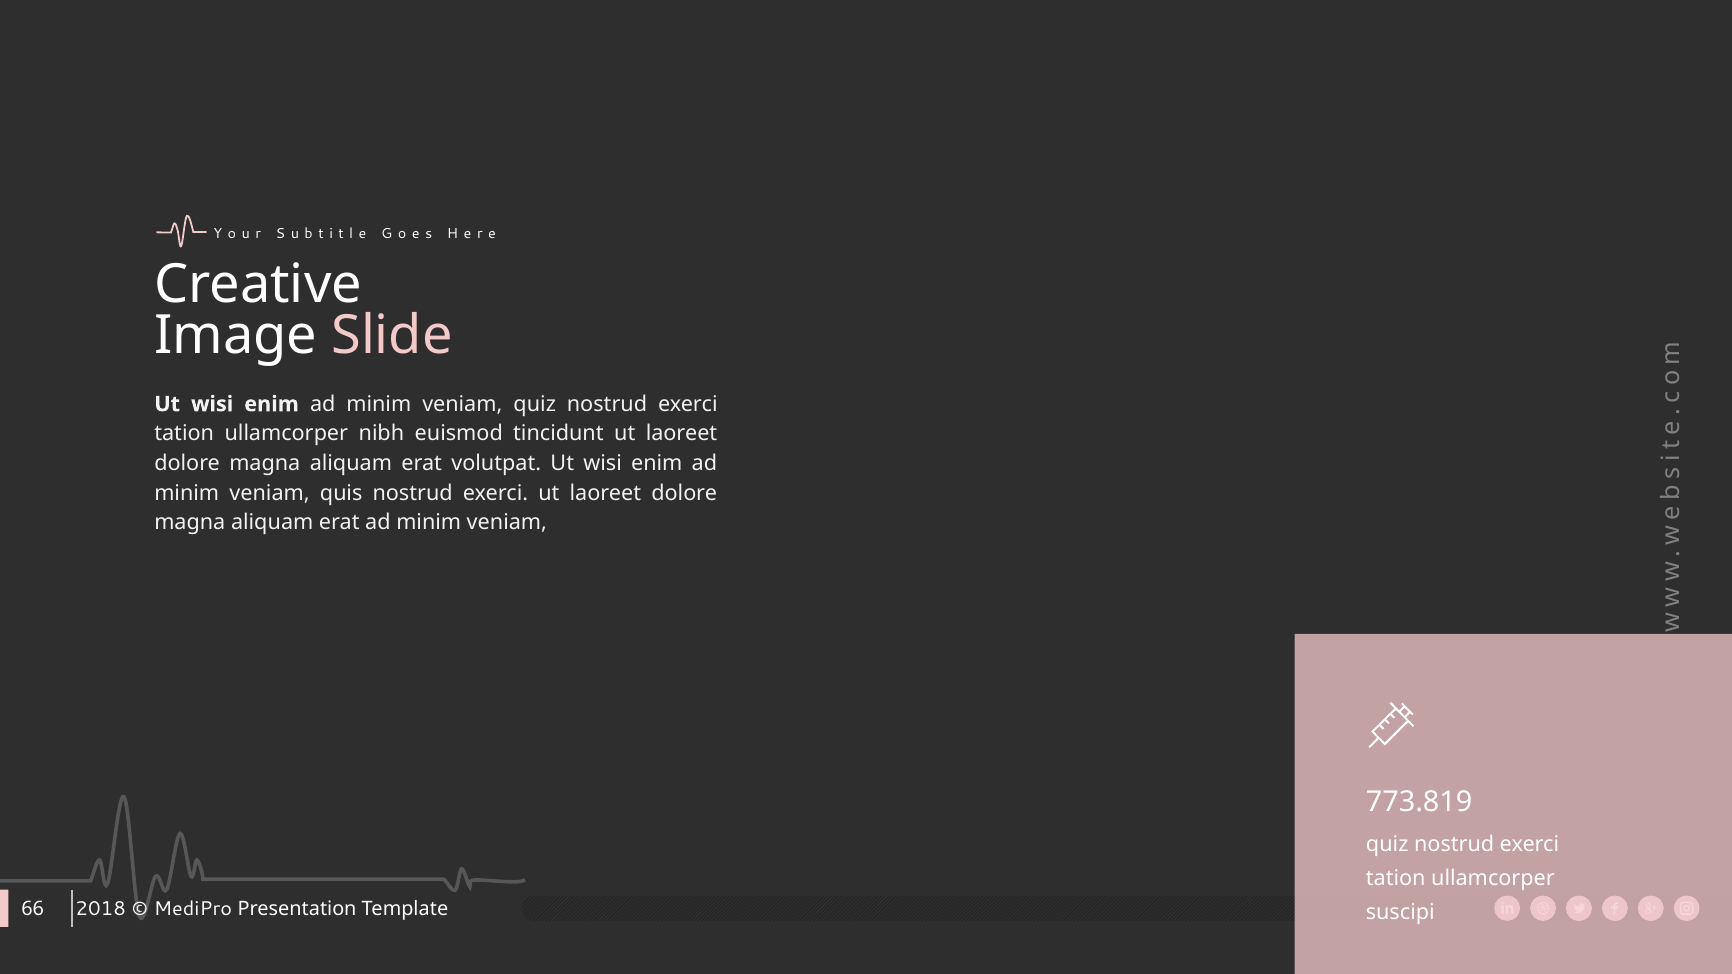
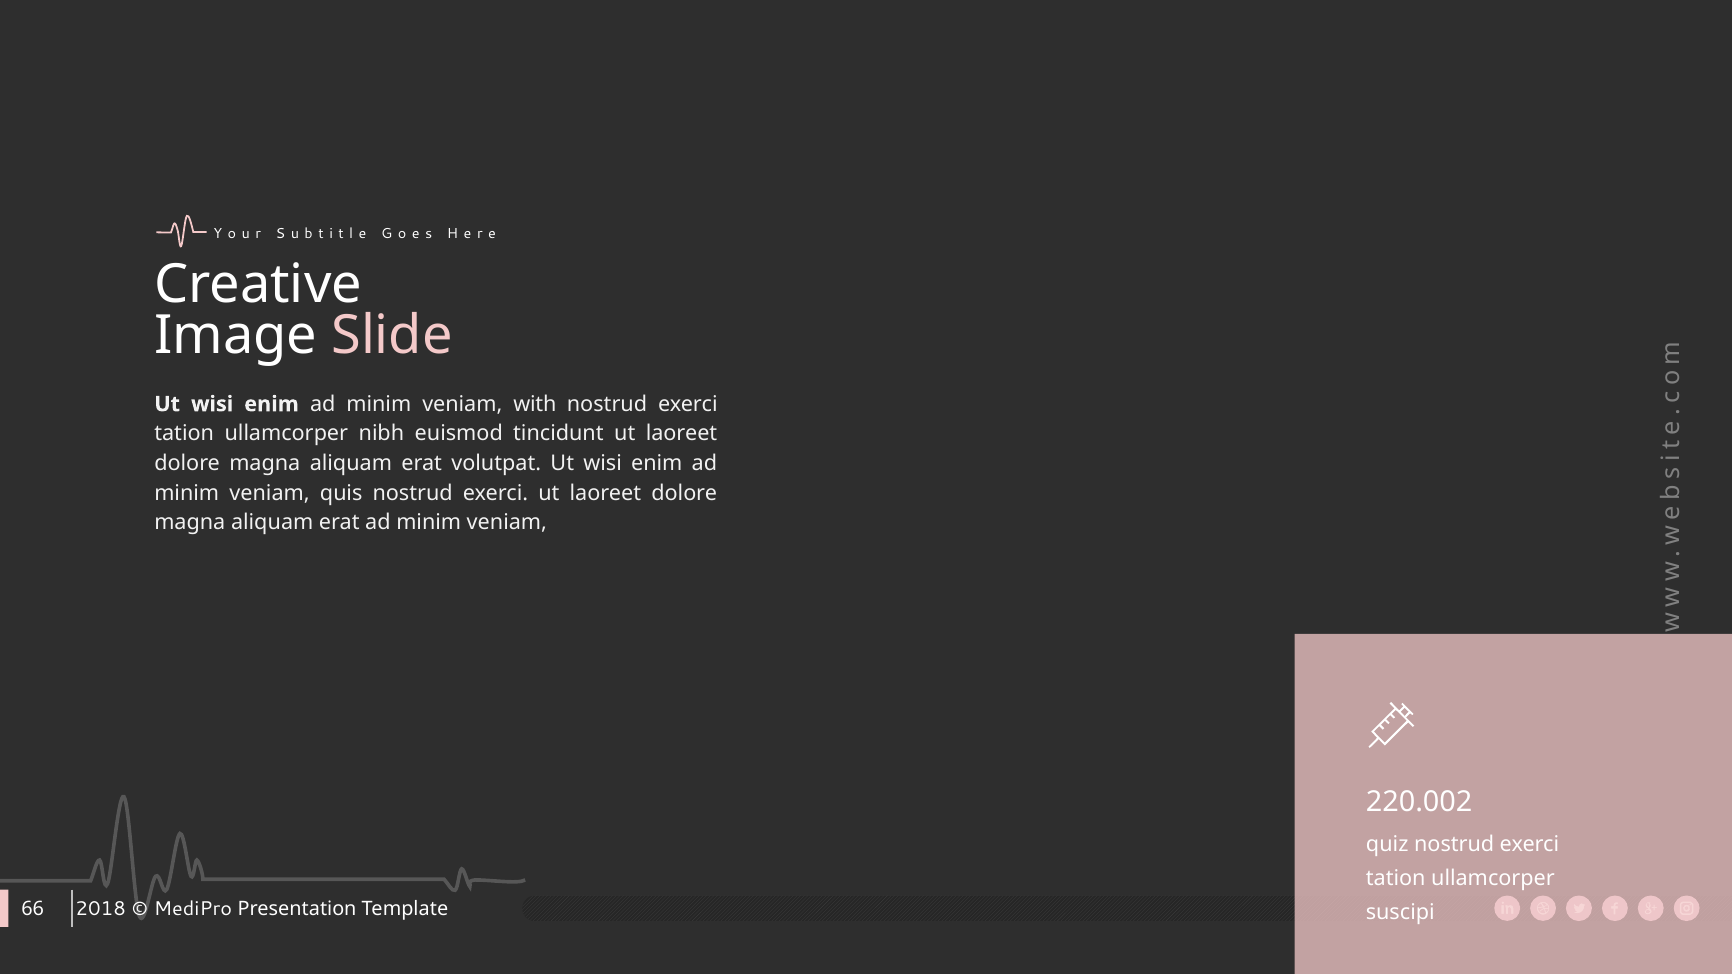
veniam quiz: quiz -> with (535, 404)
773.819: 773.819 -> 220.002 (1419, 802)
